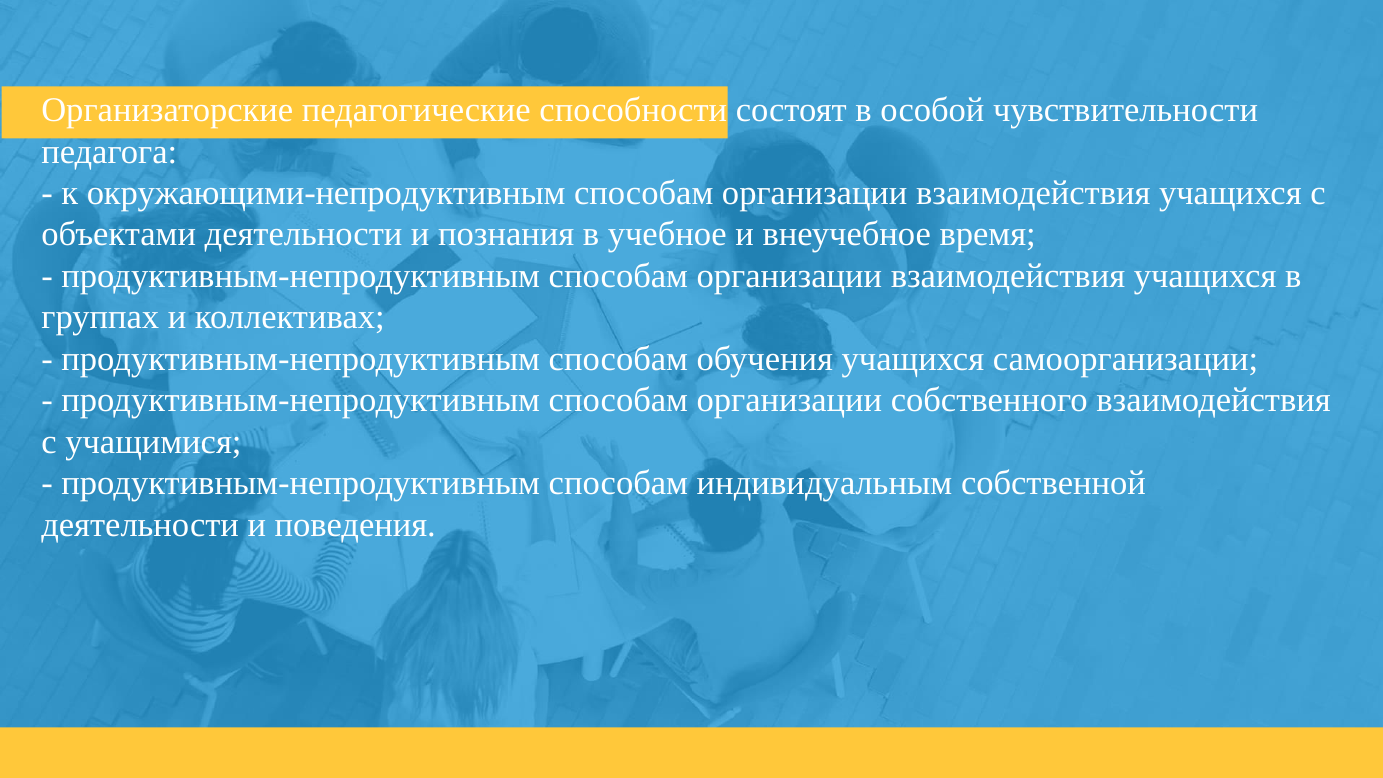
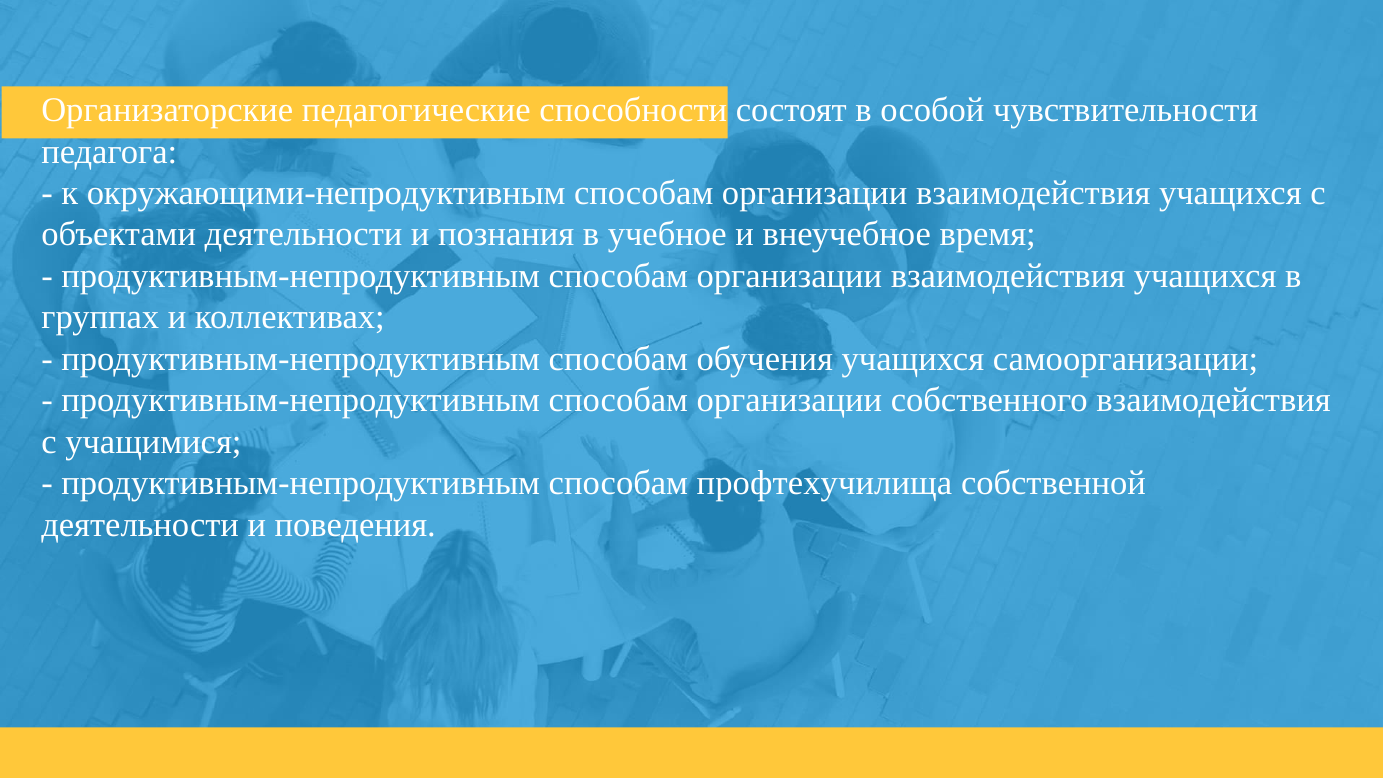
индивидуальным: индивидуальным -> профтехучилища (824, 484)
